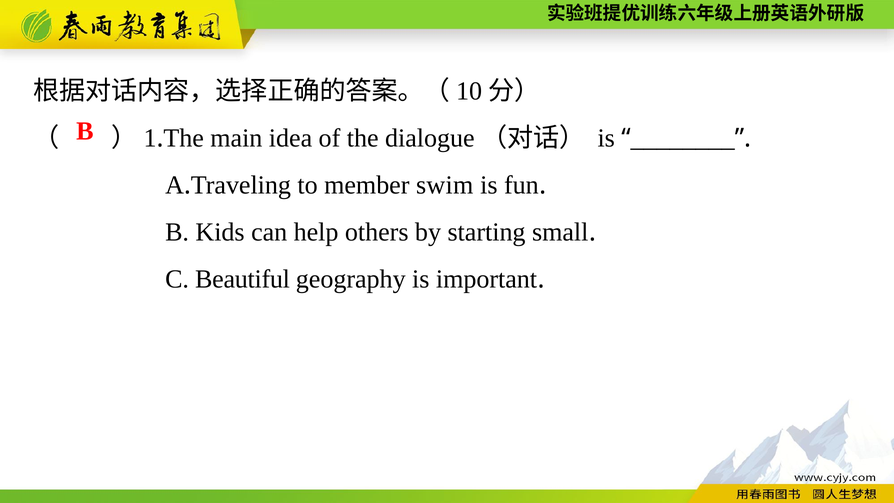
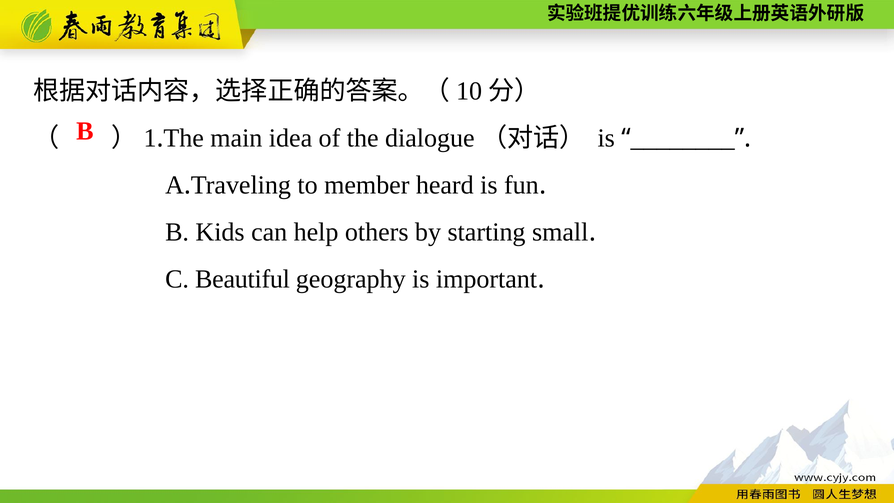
swim: swim -> heard (445, 185)
